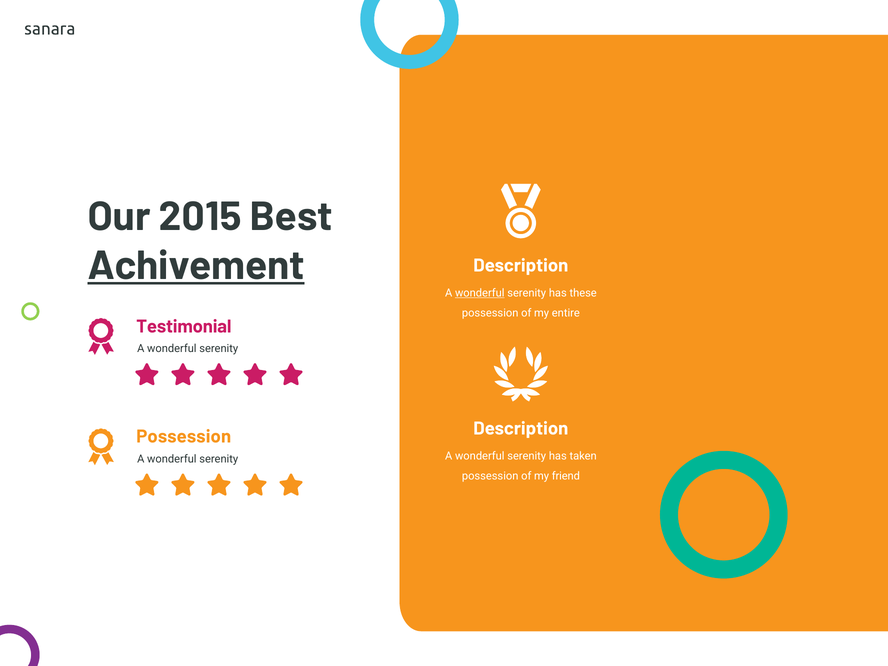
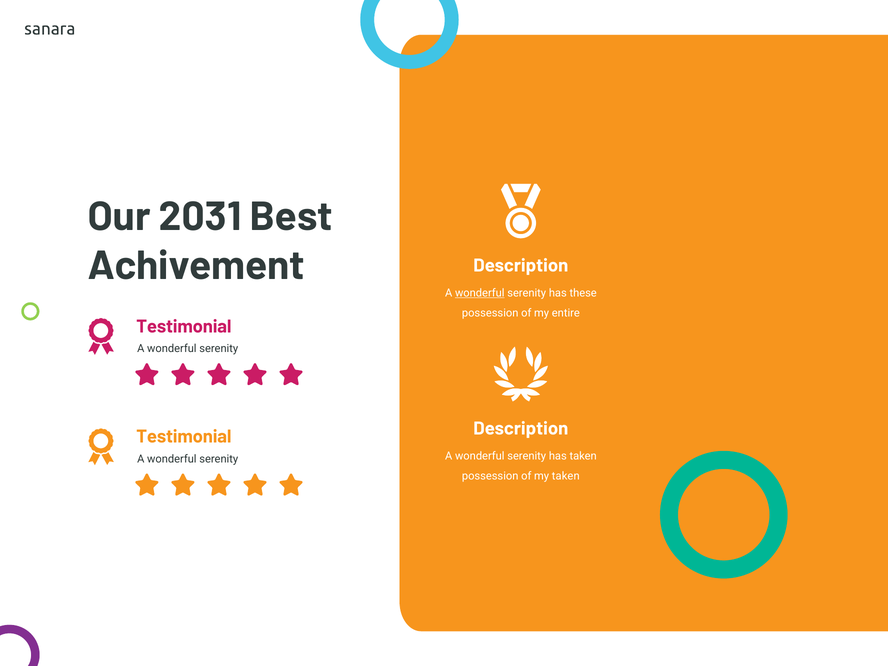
2015: 2015 -> 2031 (200, 217)
Achivement underline: present -> none (196, 266)
Possession: Possession -> Testimonial (184, 437)
my friend: friend -> taken (566, 476)
